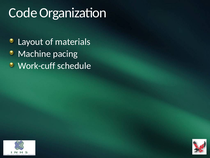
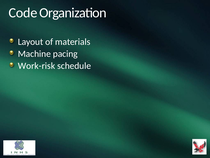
Work-cuff: Work-cuff -> Work-risk (36, 66)
